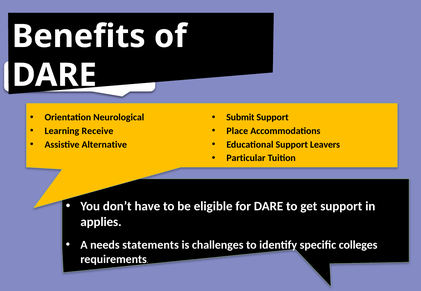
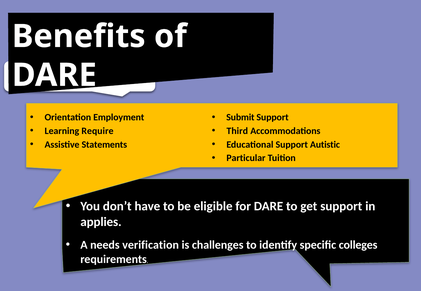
Neurological: Neurological -> Employment (119, 118)
Receive: Receive -> Require (98, 131)
Place: Place -> Third (237, 131)
Alternative: Alternative -> Statements (104, 145)
Leavers: Leavers -> Autistic (325, 145)
statements: statements -> verification (151, 245)
